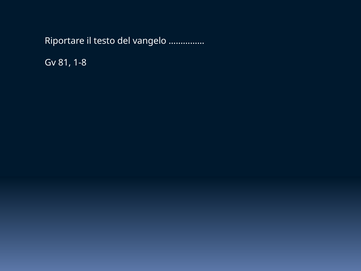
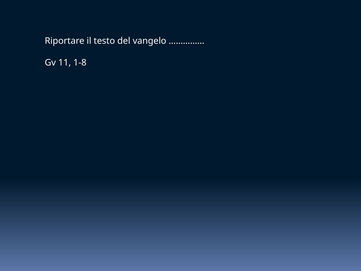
81: 81 -> 11 (65, 62)
